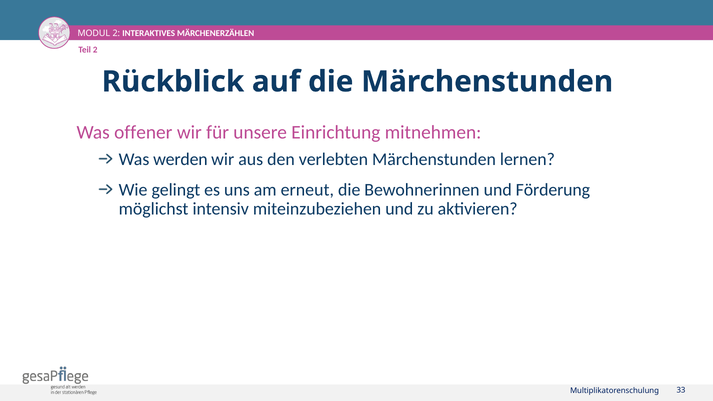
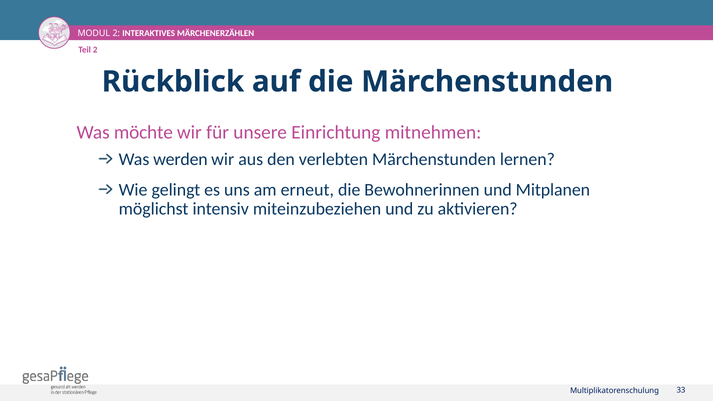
offener: offener -> möchte (143, 132)
Förderung: Förderung -> Mitplanen (553, 190)
